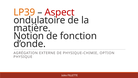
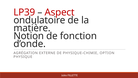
LP39 colour: orange -> red (24, 12)
